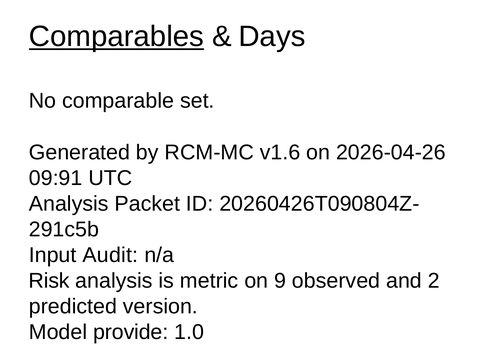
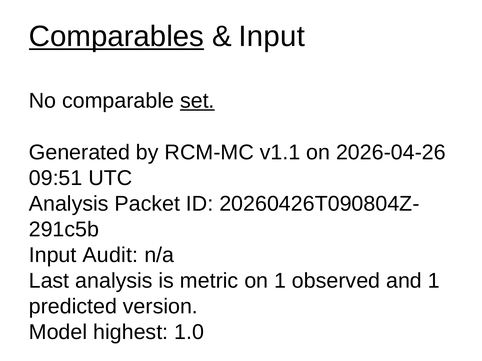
Days: Days -> Input (272, 37)
set underline: none -> present (197, 101)
v1.6: v1.6 -> v1.1 (280, 153)
09:91: 09:91 -> 09:51 (56, 178)
Risk: Risk -> Last (49, 281)
on 9: 9 -> 1 (280, 281)
and 2: 2 -> 1 (434, 281)
provide: provide -> highest (131, 332)
